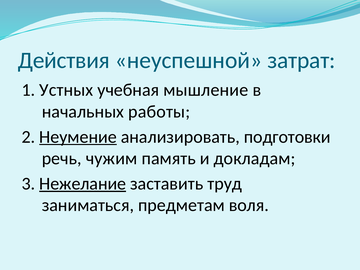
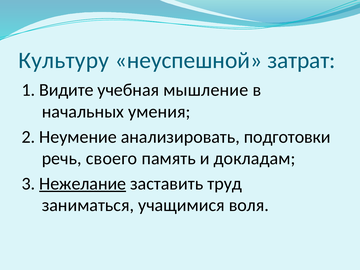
Действия: Действия -> Культуру (64, 60)
Устных: Устных -> Видите (66, 90)
работы: работы -> умения (159, 112)
Неумение underline: present -> none (78, 137)
чужим: чужим -> своего (112, 158)
предметам: предметам -> учащимися (181, 205)
